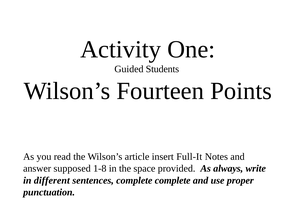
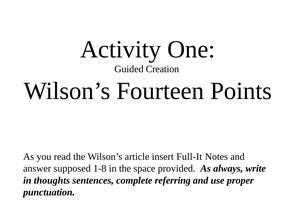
Students: Students -> Creation (162, 69)
different: different -> thoughts (52, 180)
complete complete: complete -> referring (173, 180)
